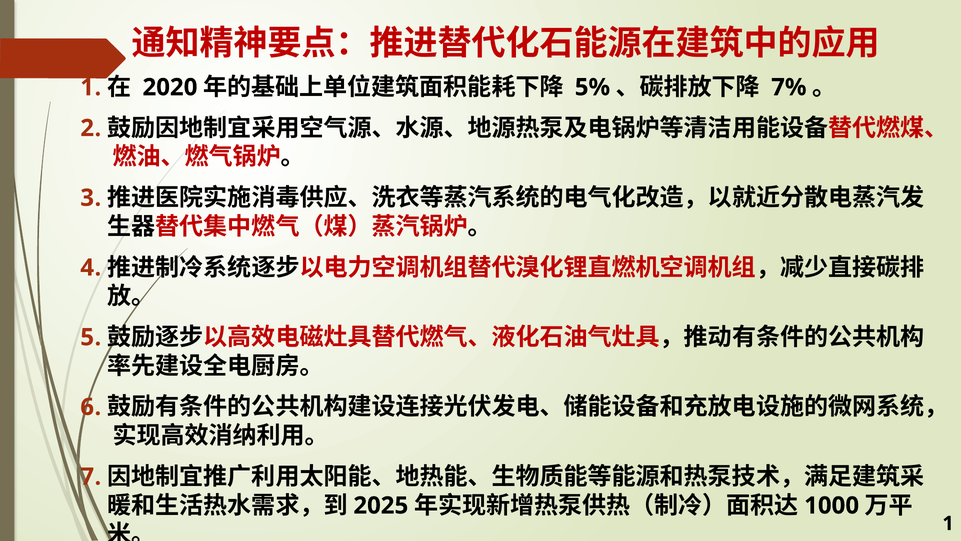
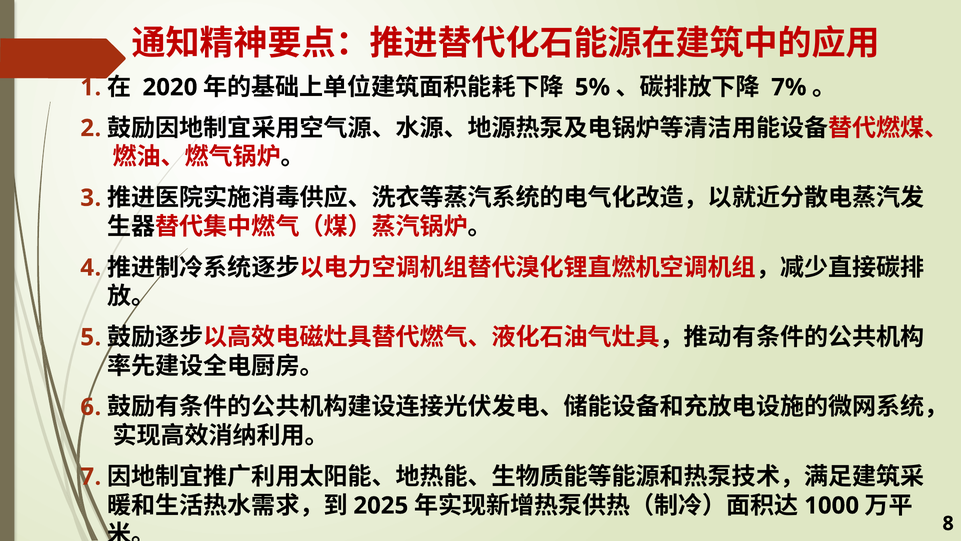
1: 1 -> 8 (948, 523)
